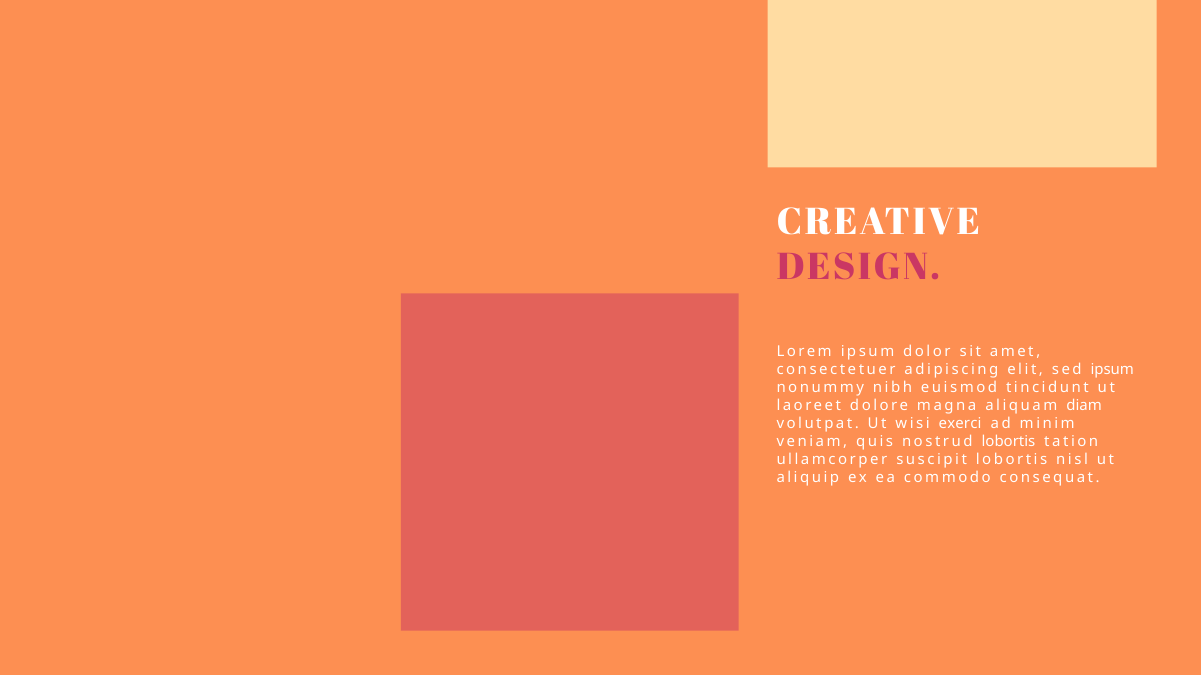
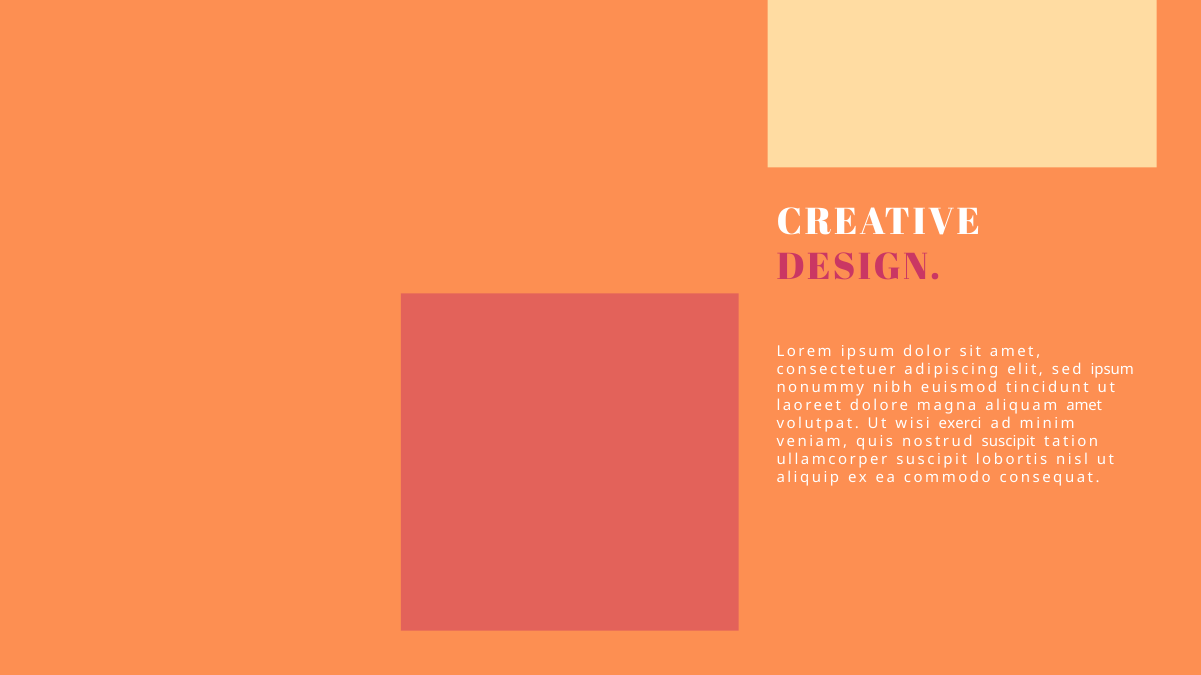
aliquam diam: diam -> amet (1084, 406)
nostrud lobortis: lobortis -> suscipit (1008, 442)
